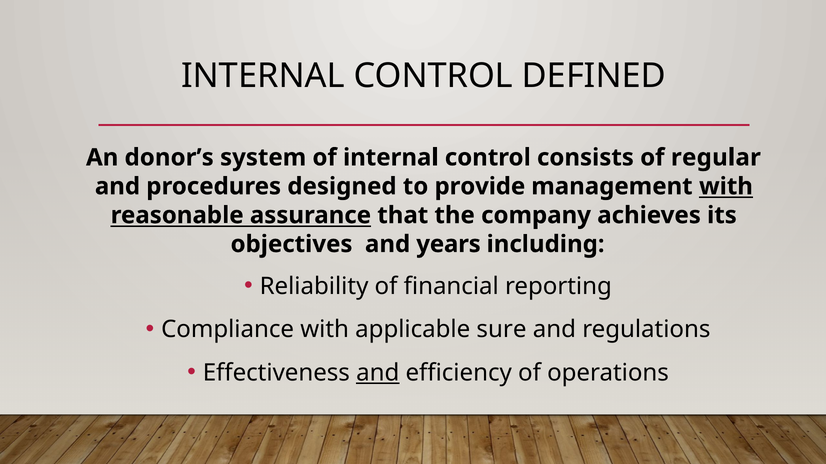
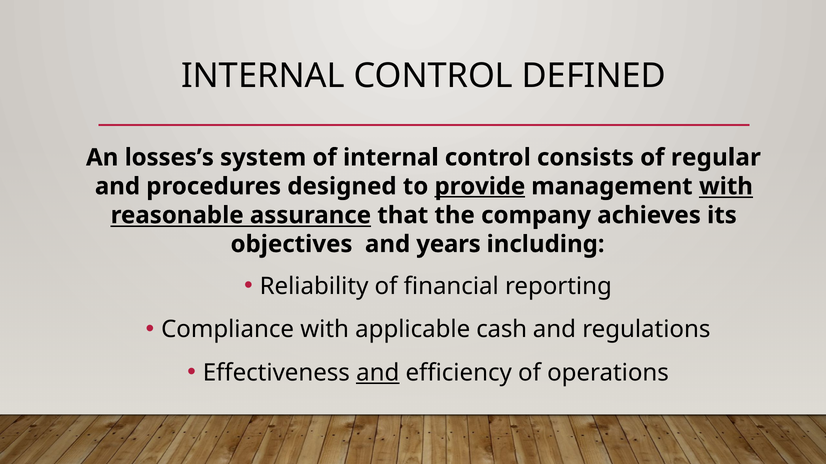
donor’s: donor’s -> losses’s (169, 158)
provide underline: none -> present (480, 187)
sure: sure -> cash (502, 330)
